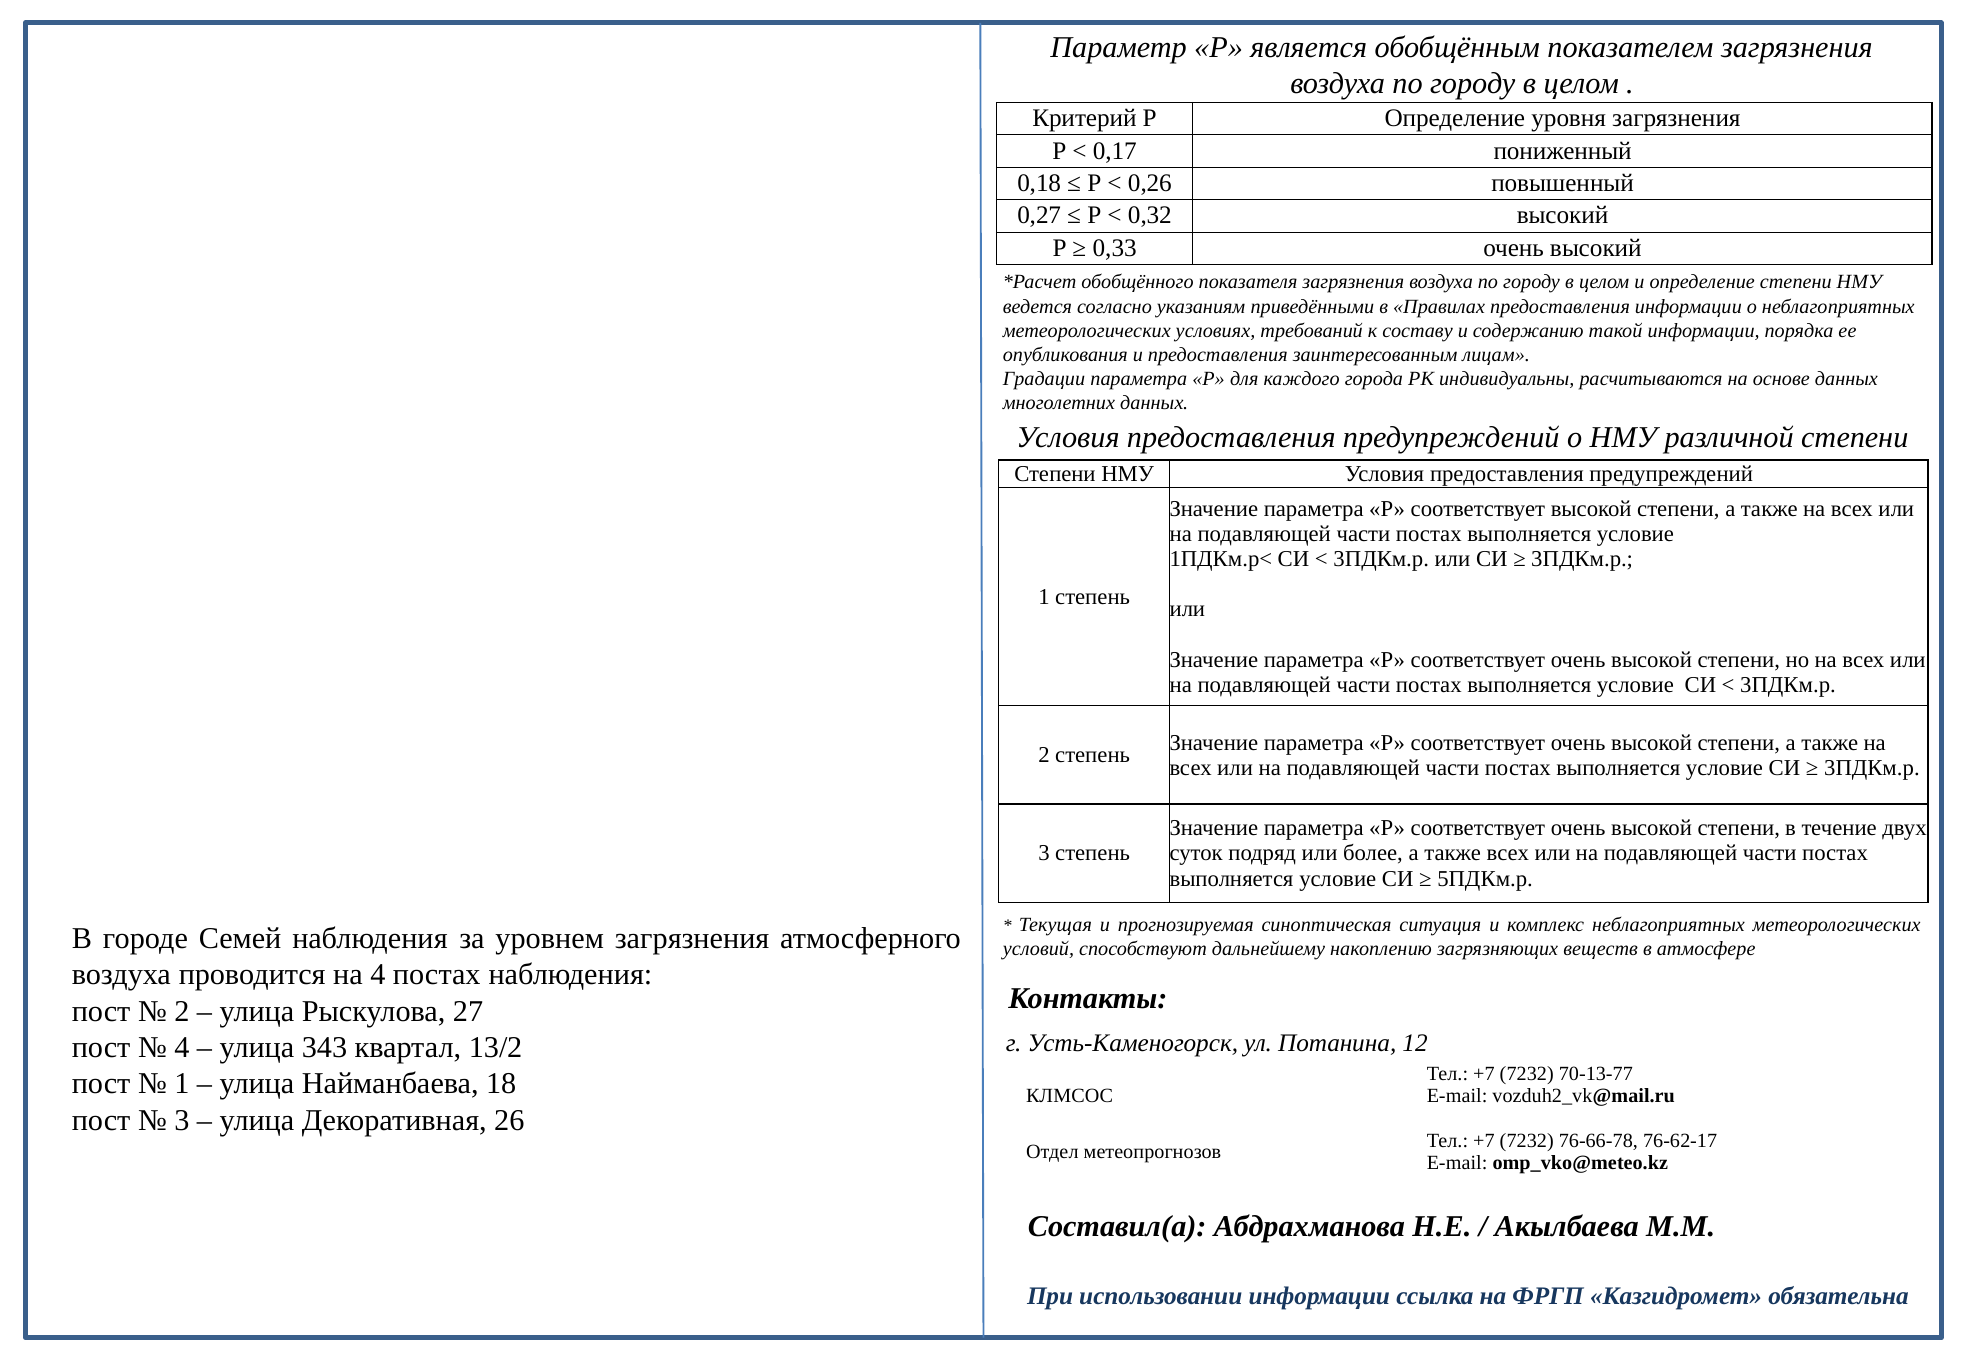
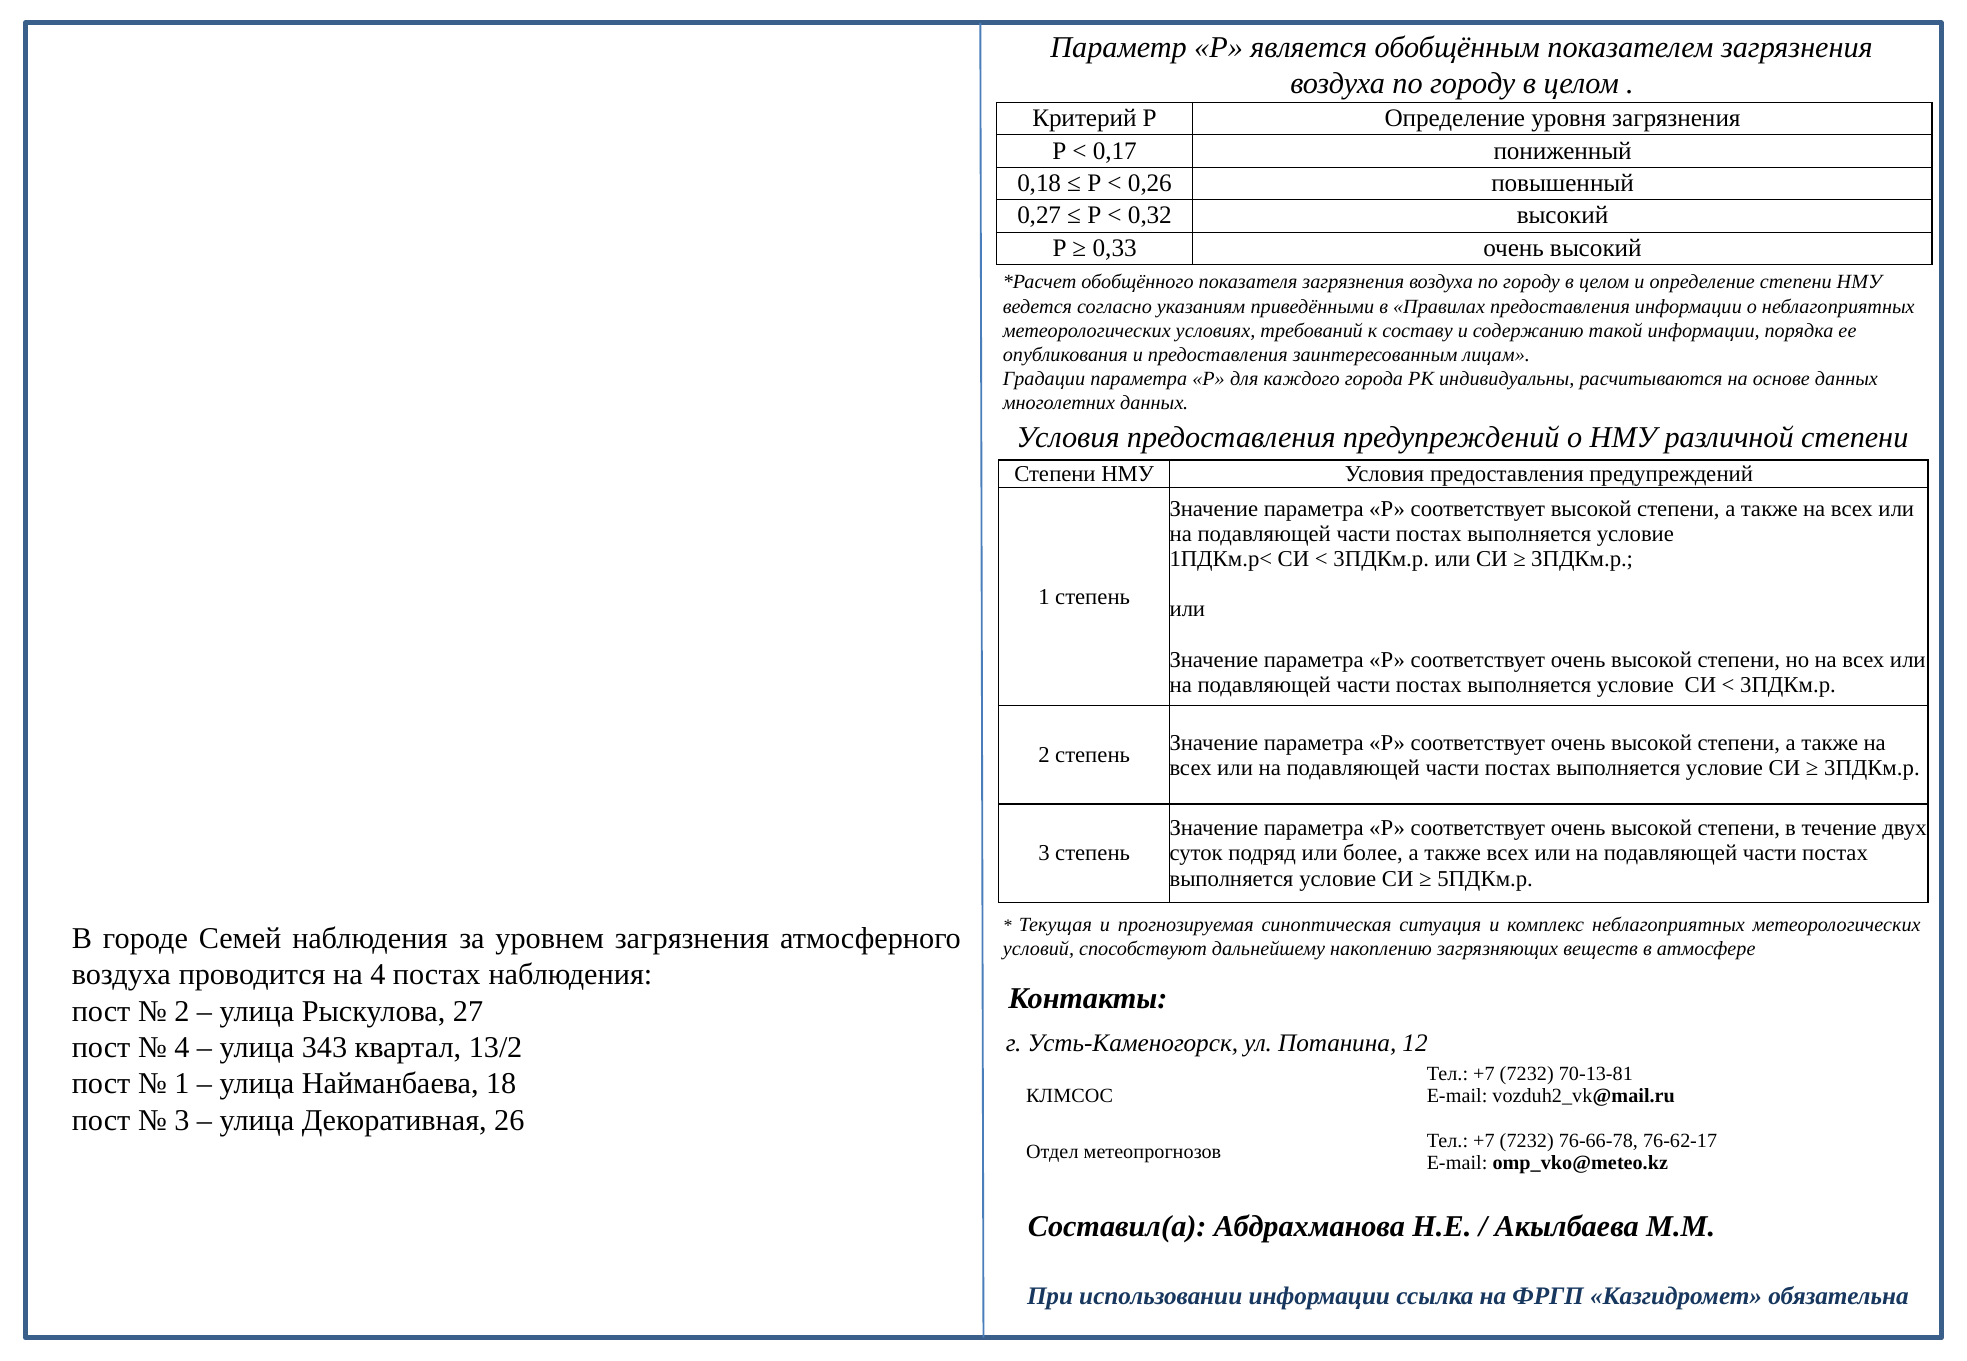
70-13-77: 70-13-77 -> 70-13-81 (1596, 1074)
